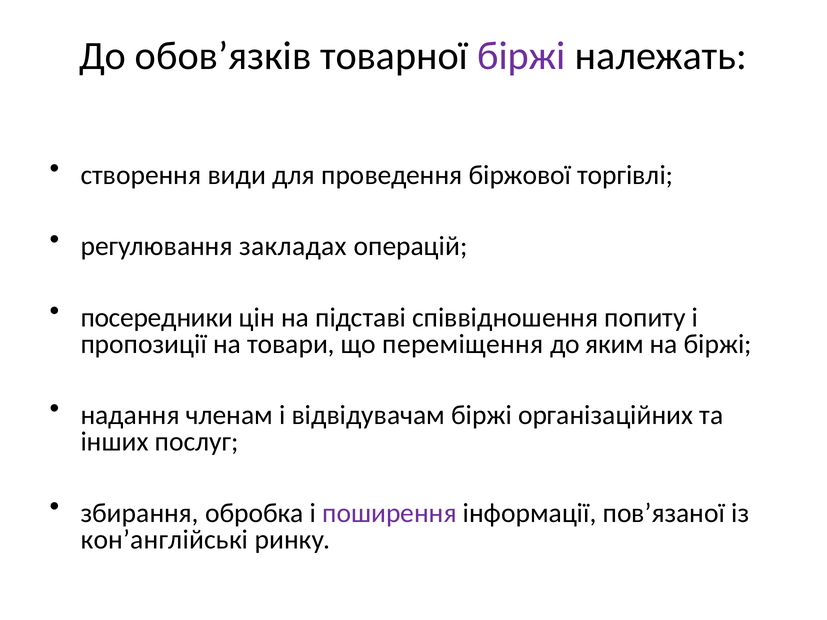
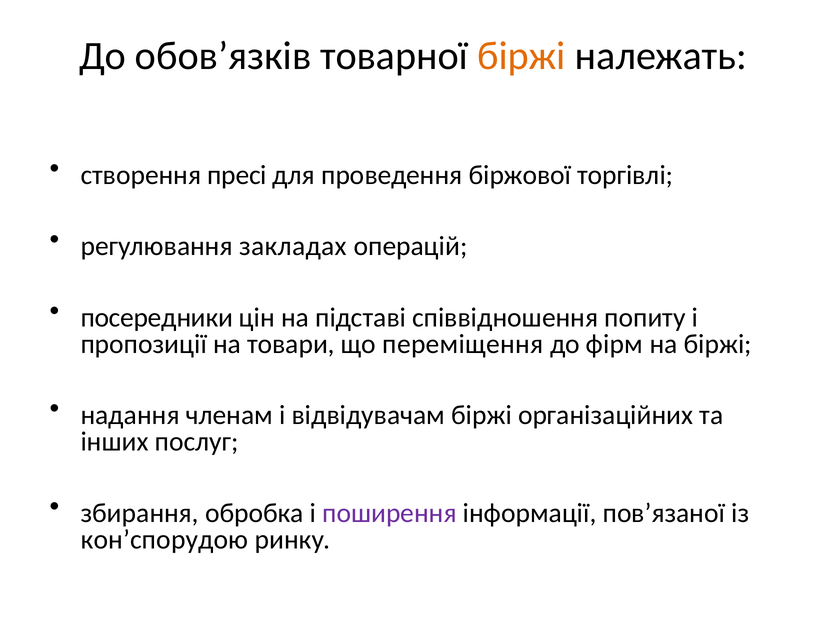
біржі colour: purple -> orange (521, 56)
види: види -> пресі (237, 175)
яким: яким -> фірм (614, 344)
кон’англійські: кон’англійські -> кон’спорудою (164, 540)
